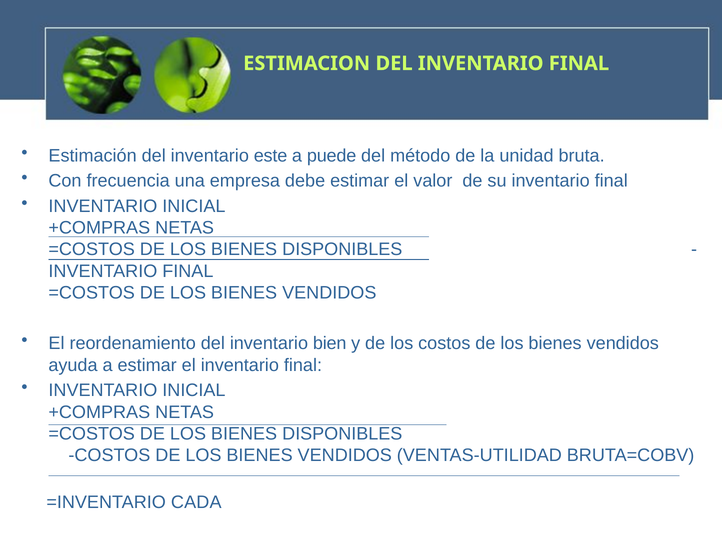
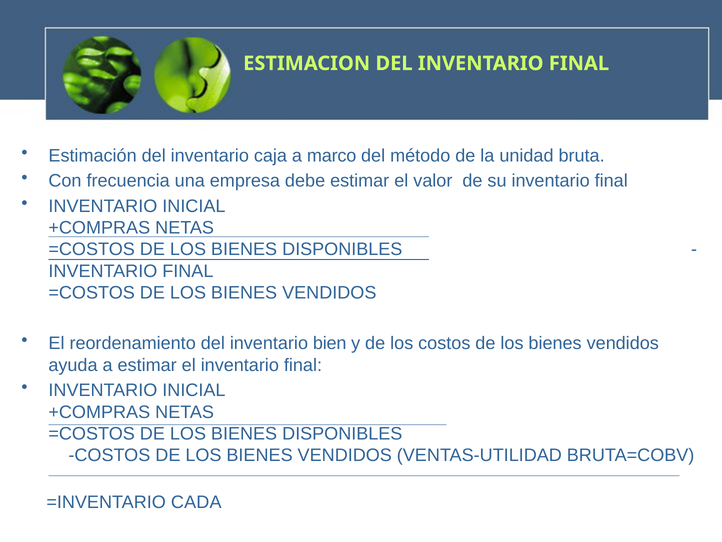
este: este -> caja (270, 155)
puede: puede -> marco (332, 155)
